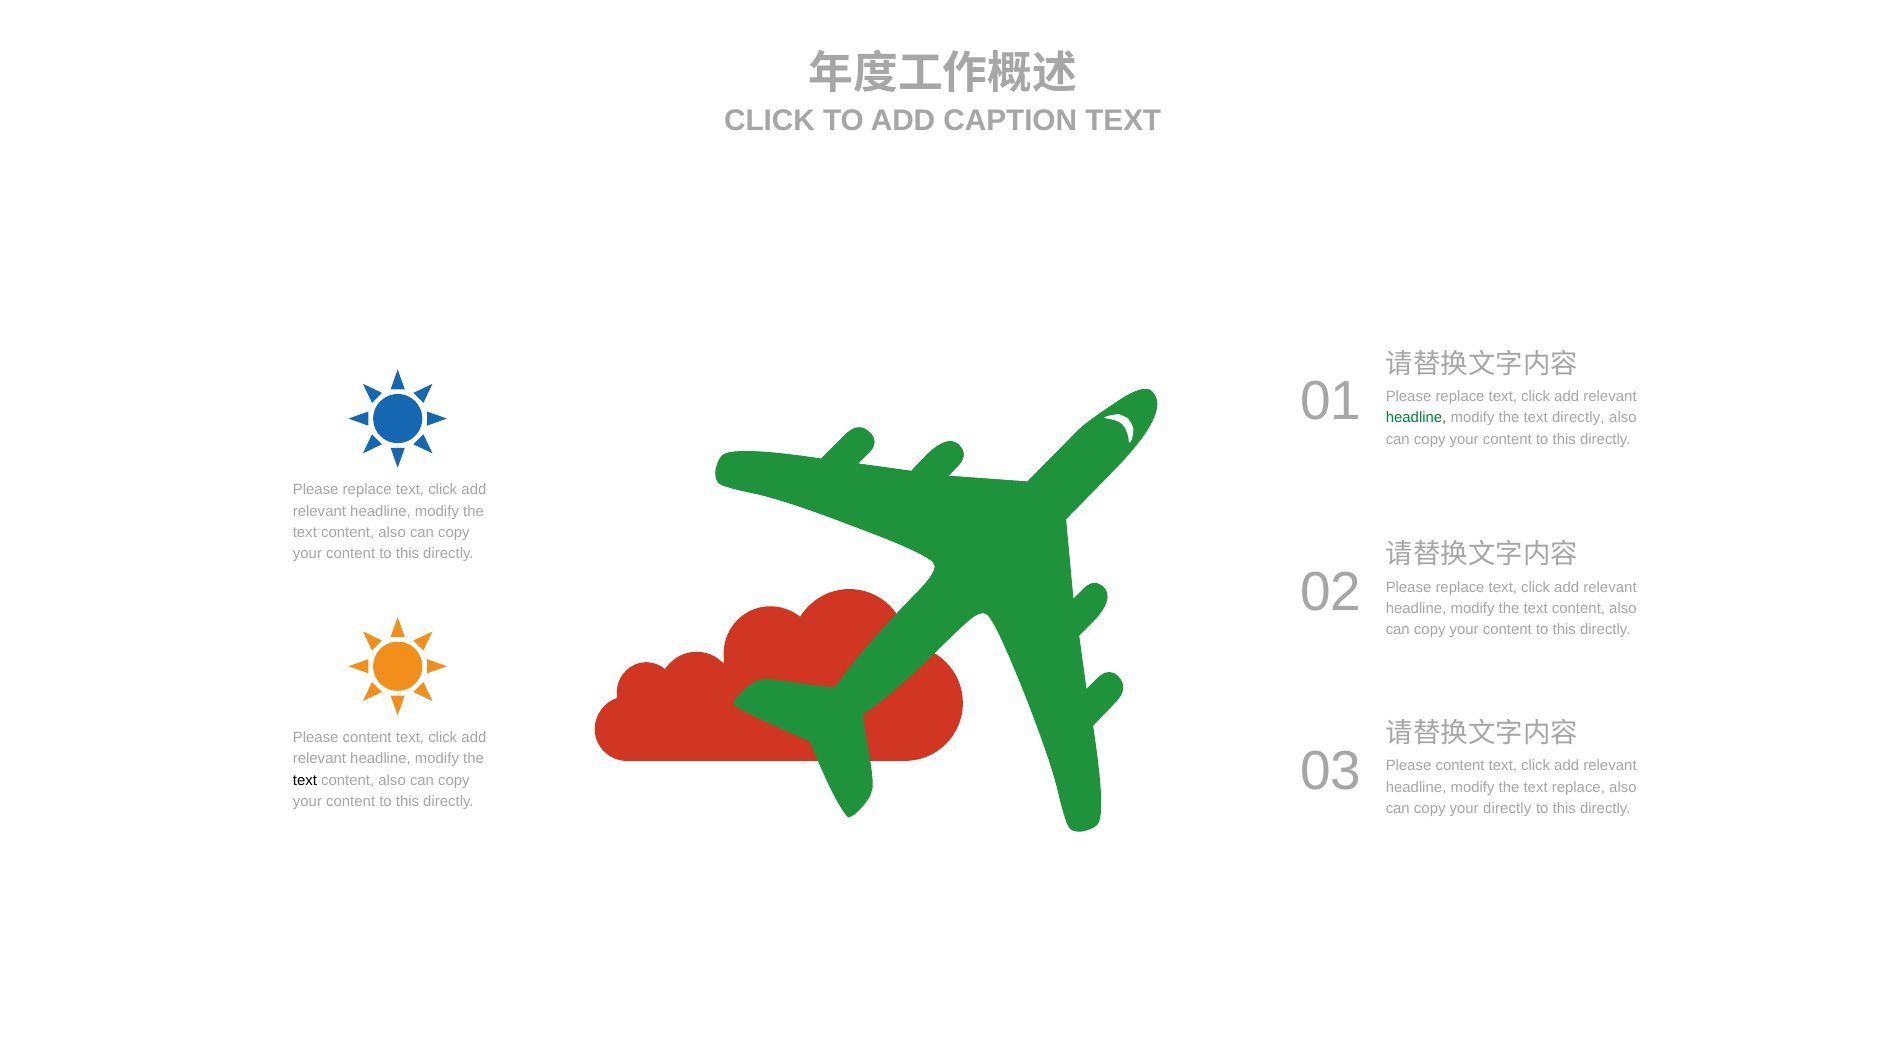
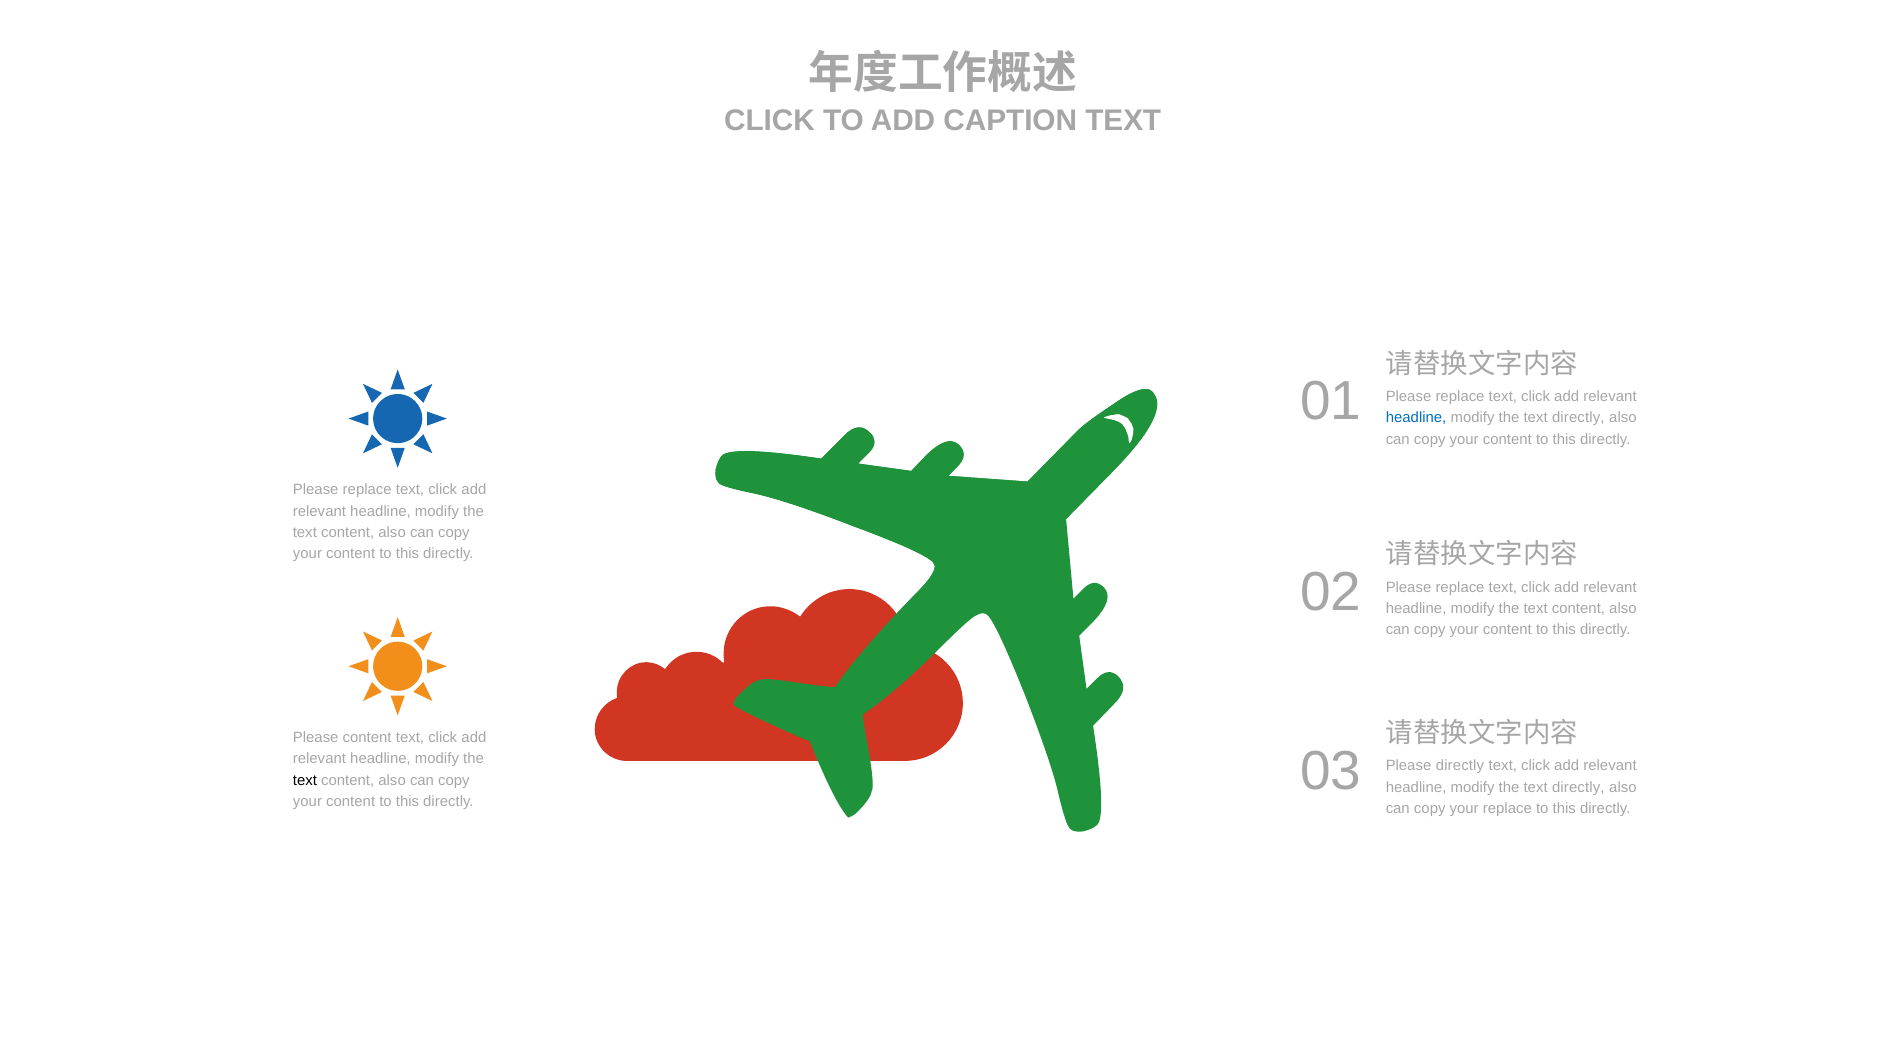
headline colour: green -> blue (1416, 418)
03 Please content: content -> directly (1460, 766)
replace: replace -> directly (1578, 787)
your directly: directly -> replace (1507, 808)
